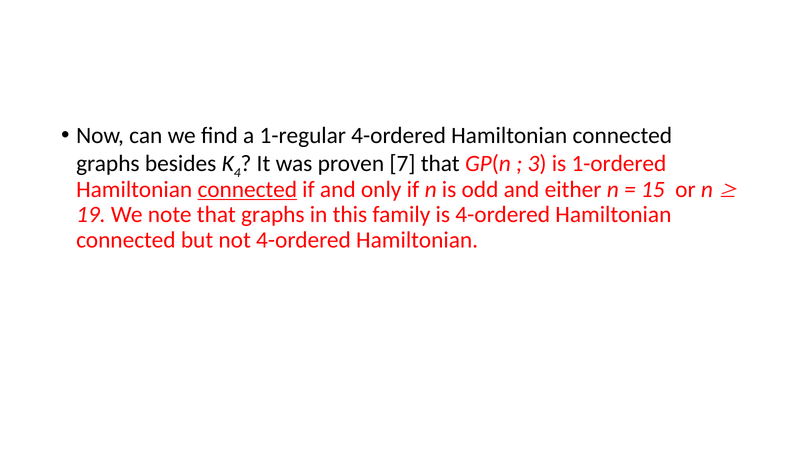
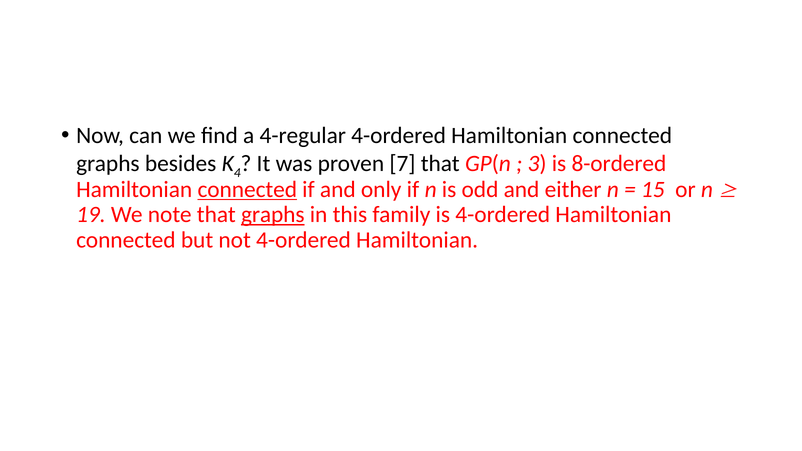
1-regular: 1-regular -> 4-regular (303, 136)
1-ordered: 1-ordered -> 8-ordered (619, 164)
graphs underline: none -> present (273, 215)
